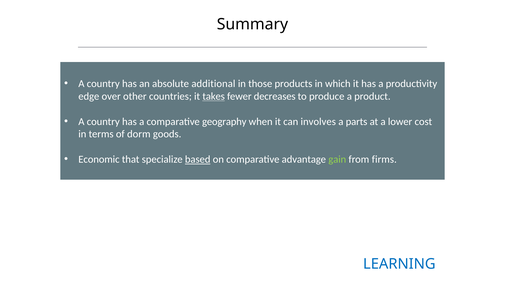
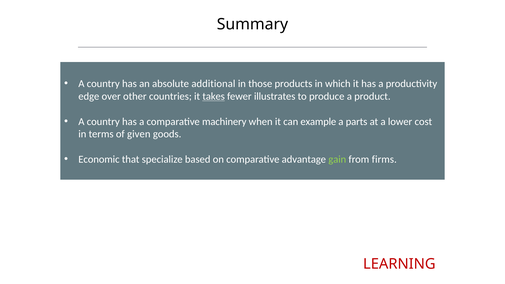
decreases: decreases -> illustrates (275, 96)
geography: geography -> machinery (224, 122)
involves: involves -> example (318, 122)
dorm: dorm -> given (139, 134)
based underline: present -> none (198, 159)
LEARNING colour: blue -> red (399, 264)
